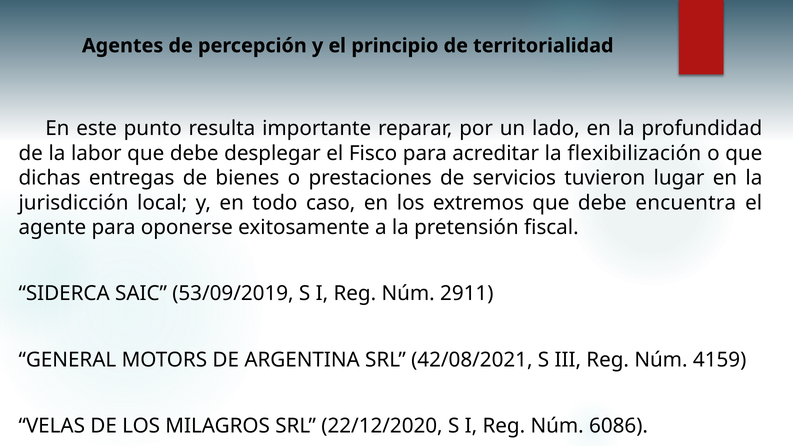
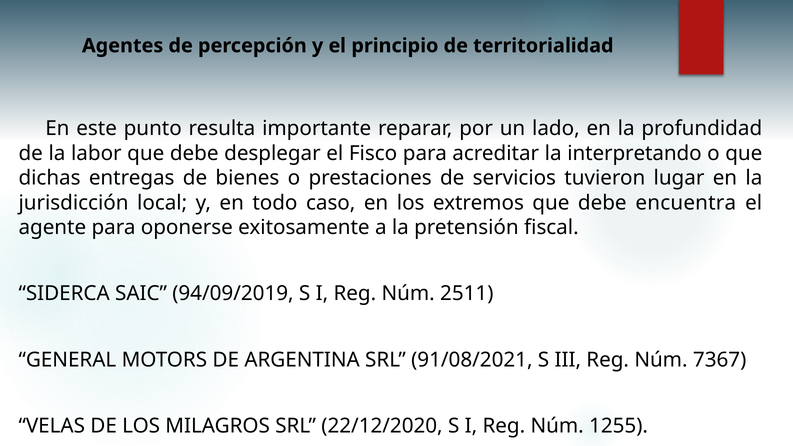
flexibilización: flexibilización -> interpretando (634, 153)
53/09/2019: 53/09/2019 -> 94/09/2019 (233, 294)
2911: 2911 -> 2511 (467, 294)
42/08/2021: 42/08/2021 -> 91/08/2021 (472, 360)
4159: 4159 -> 7367 (720, 360)
6086: 6086 -> 1255 (619, 426)
